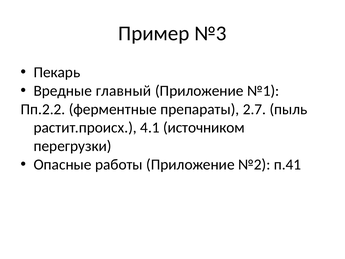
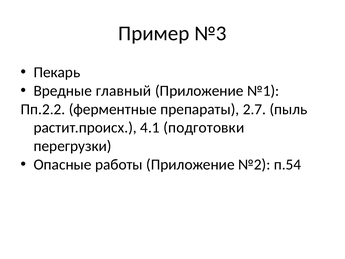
источником: источником -> подготовки (204, 128)
п.41: п.41 -> п.54 (288, 164)
